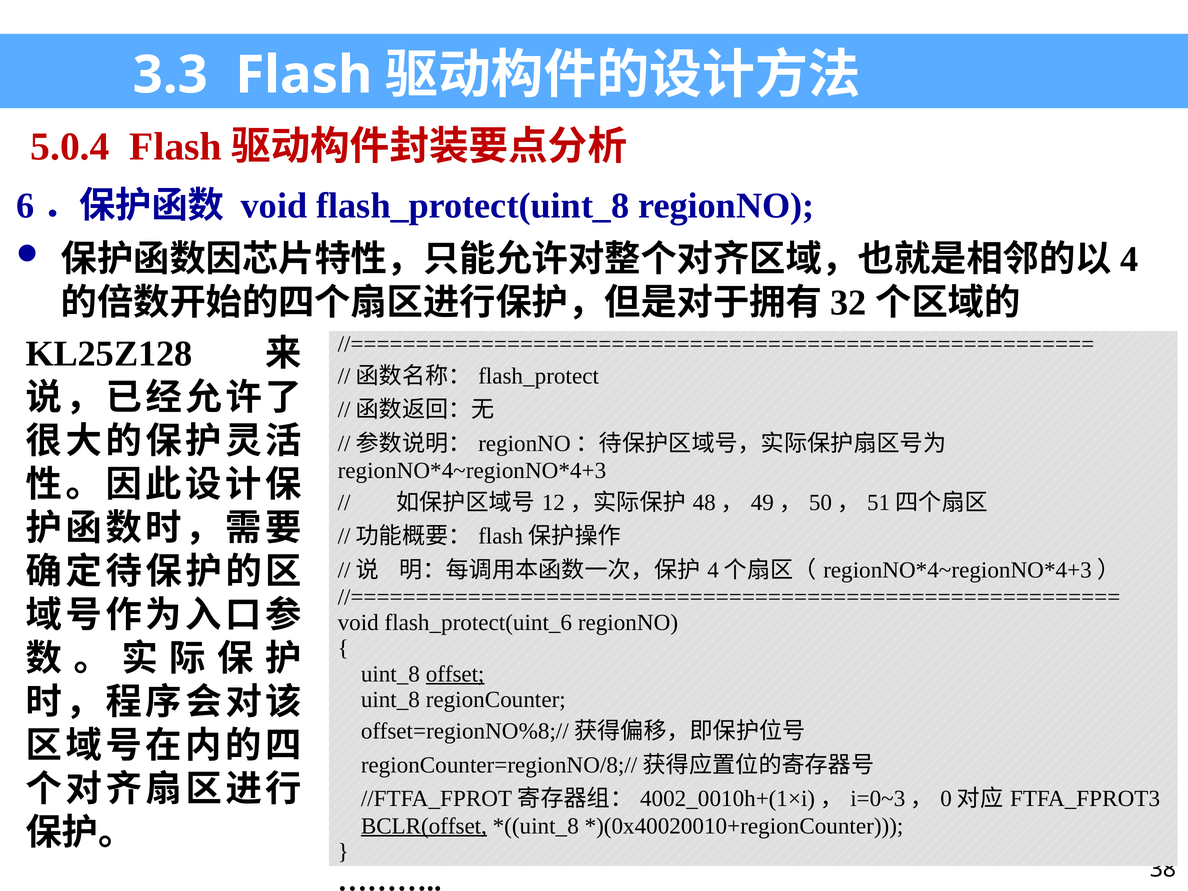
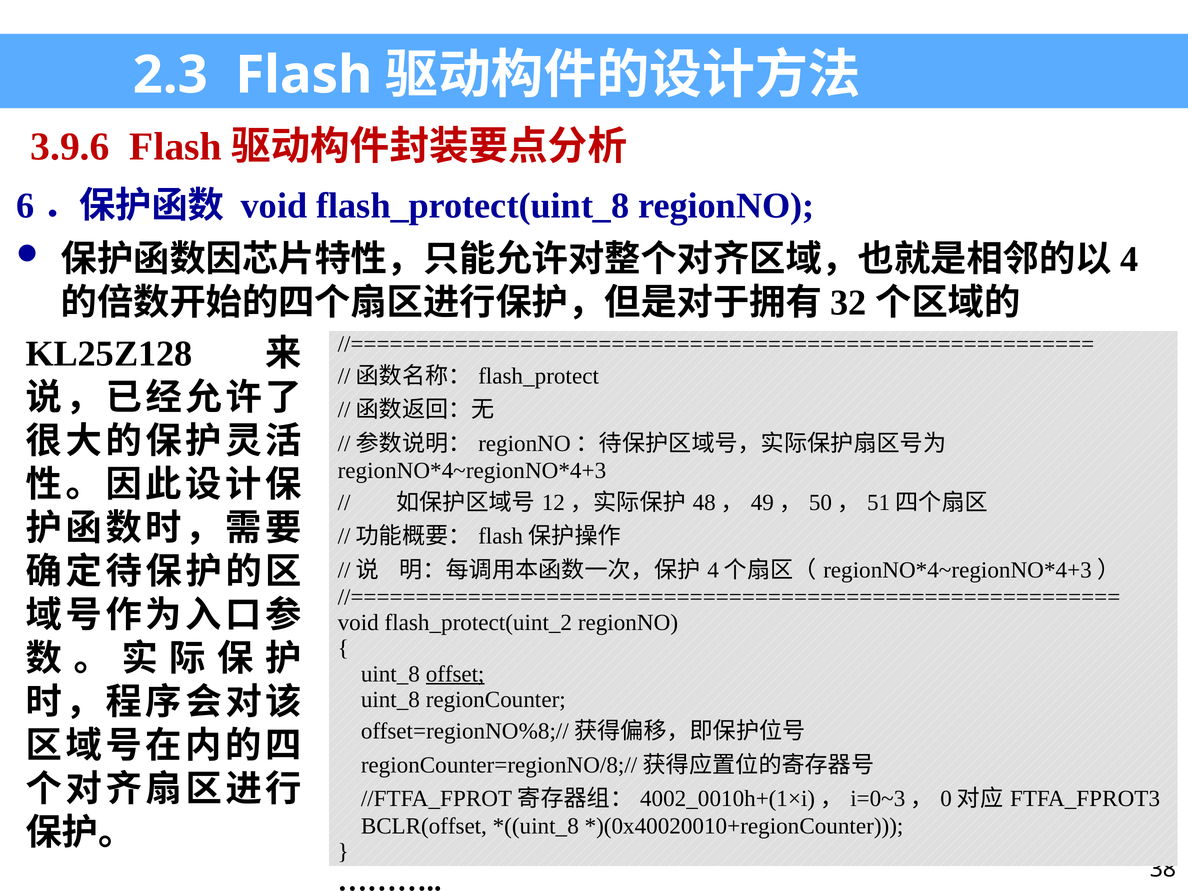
3.3: 3.3 -> 2.3 (170, 75)
5.0.4: 5.0.4 -> 3.9.6 (70, 147)
flash_protect(uint_6: flash_protect(uint_6 -> flash_protect(uint_2 (478, 623)
BCLR(offset underline: present -> none (424, 826)
